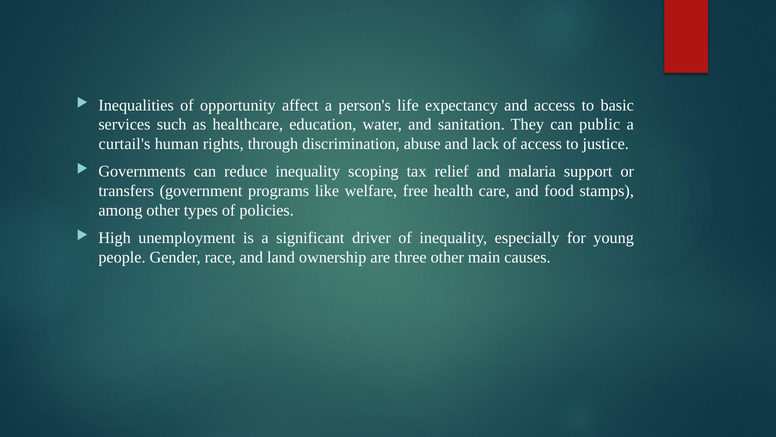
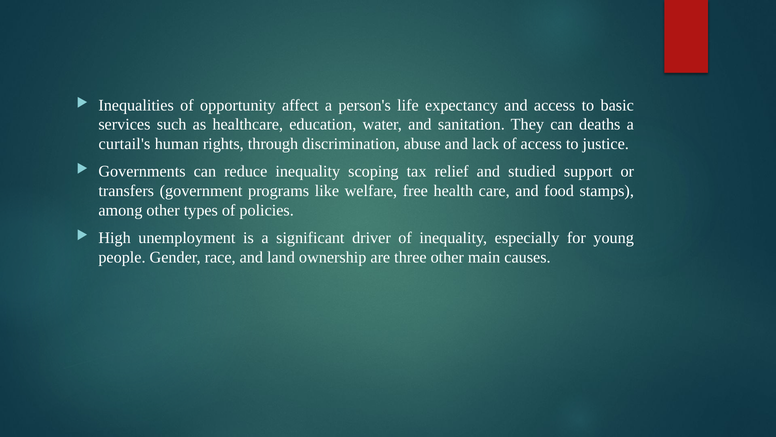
public: public -> deaths (600, 124)
malaria: malaria -> studied (532, 171)
